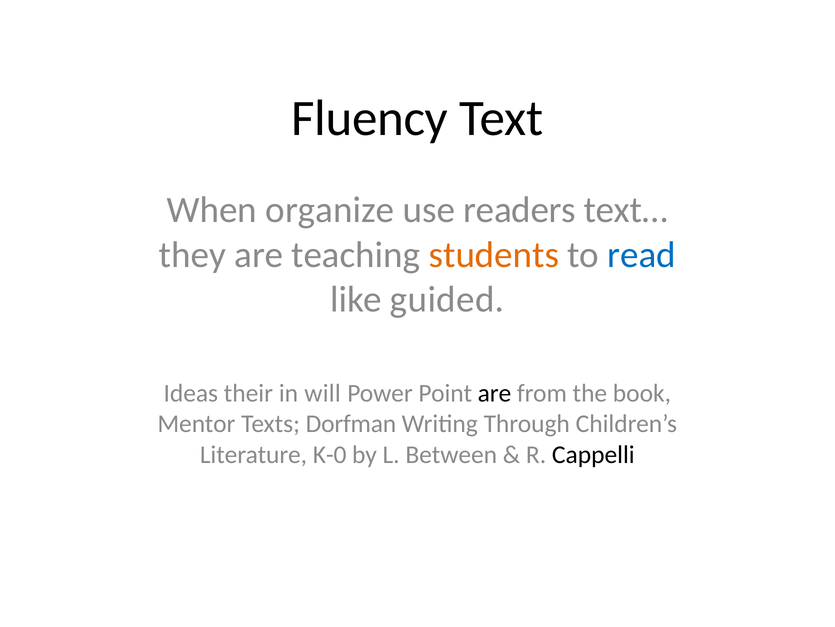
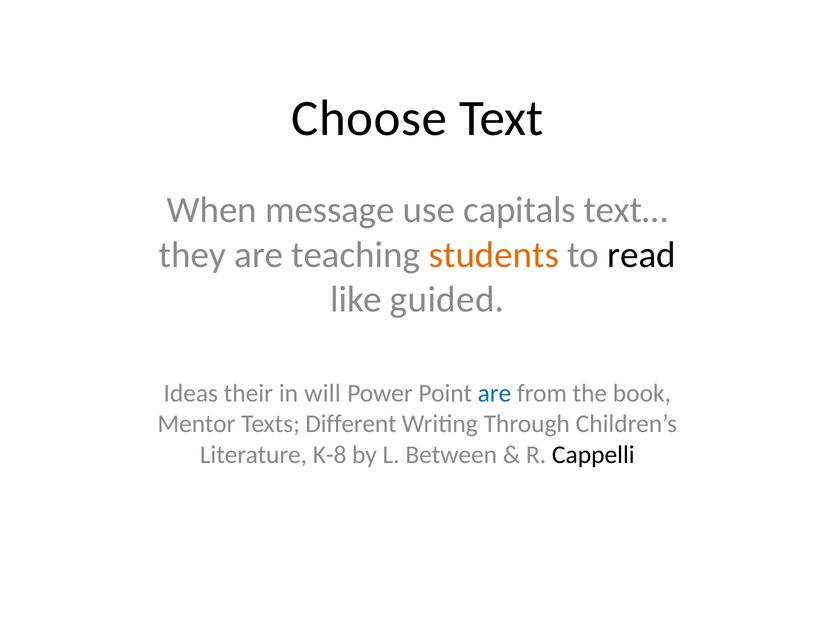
Fluency: Fluency -> Choose (369, 118)
organize: organize -> message (330, 210)
readers: readers -> capitals (520, 210)
read colour: blue -> black (642, 255)
are colour: black -> blue (494, 393)
Dorfman: Dorfman -> Different (351, 424)
K-0: K-0 -> K-8 (330, 454)
